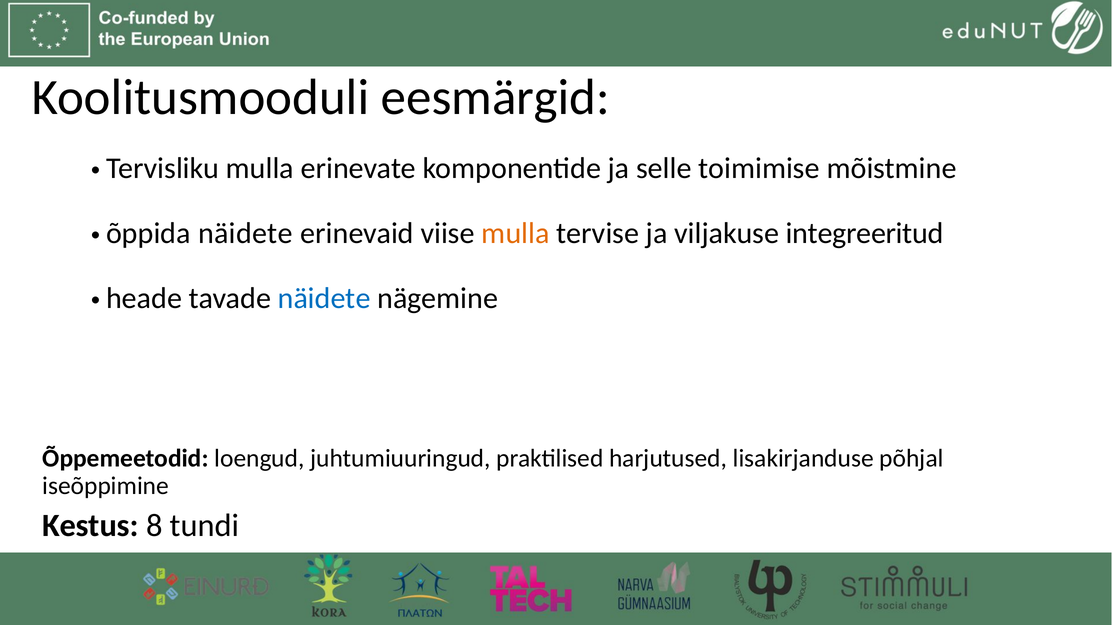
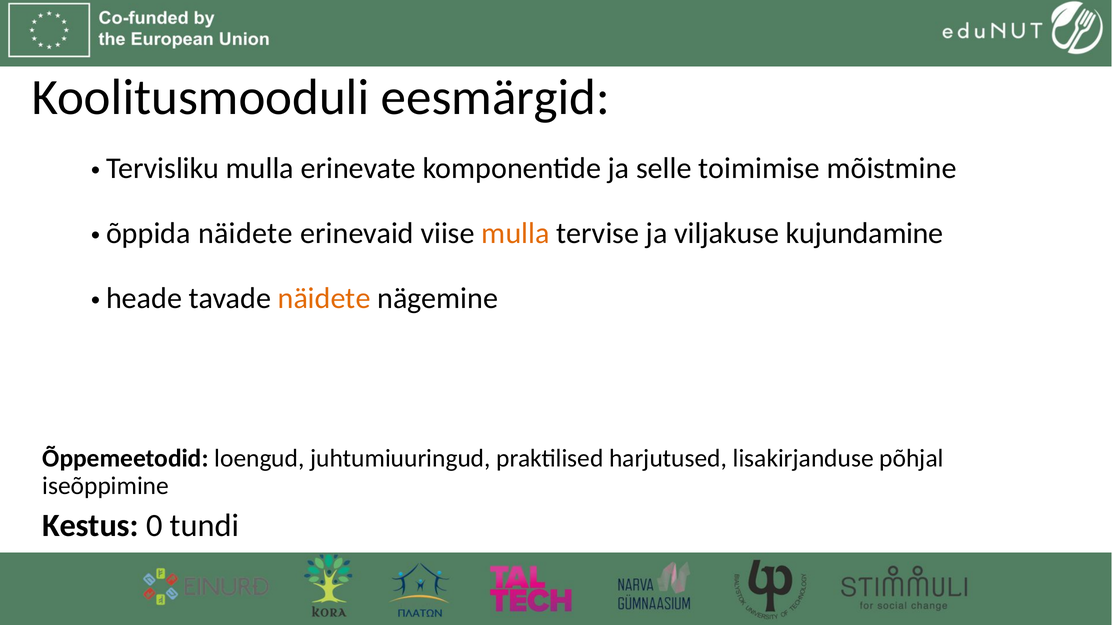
integreeritud: integreeritud -> kujundamine (865, 234)
näidete colour: blue -> orange (324, 299)
8: 8 -> 0 (154, 526)
